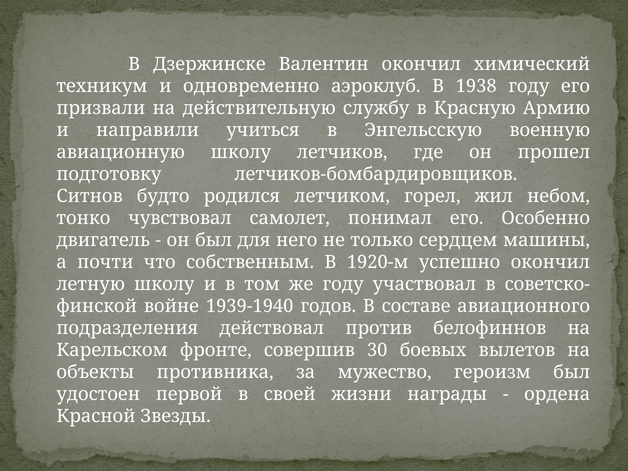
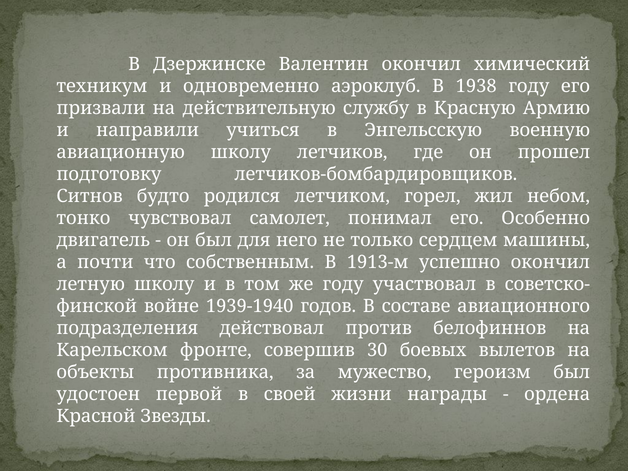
1920-м: 1920-м -> 1913-м (378, 262)
